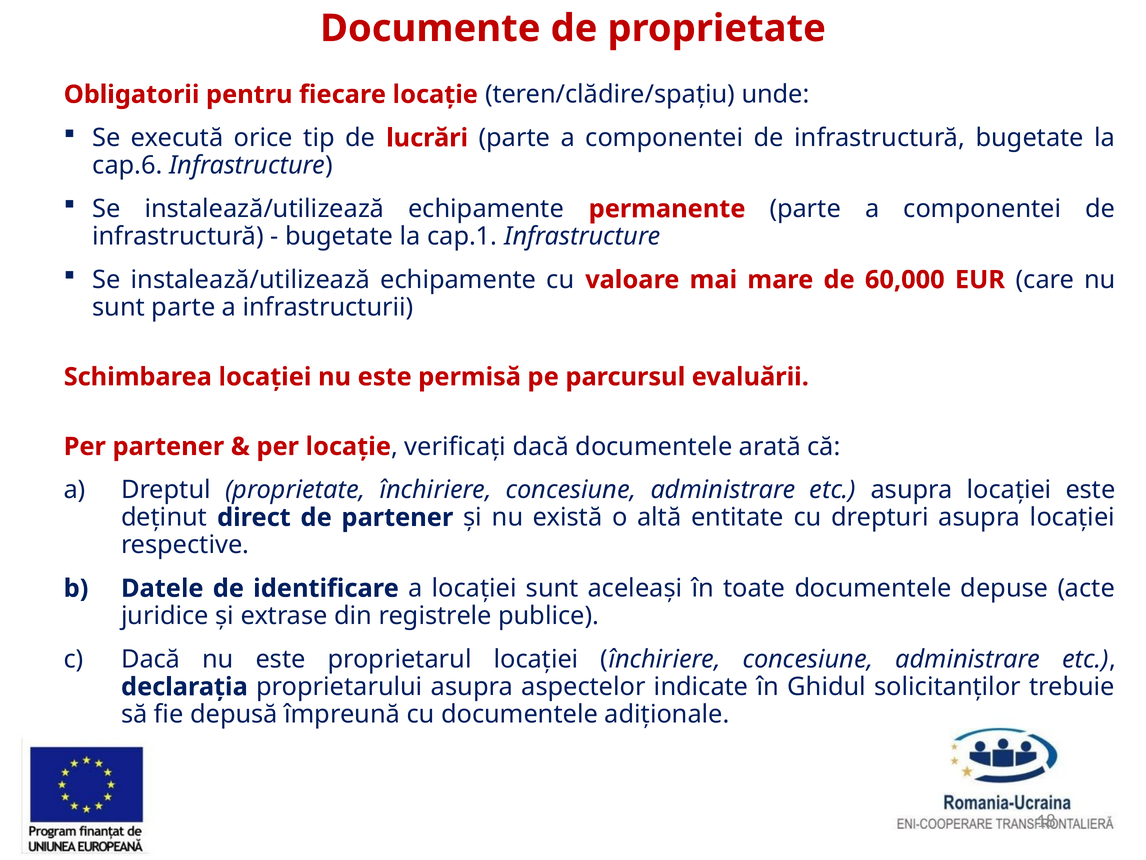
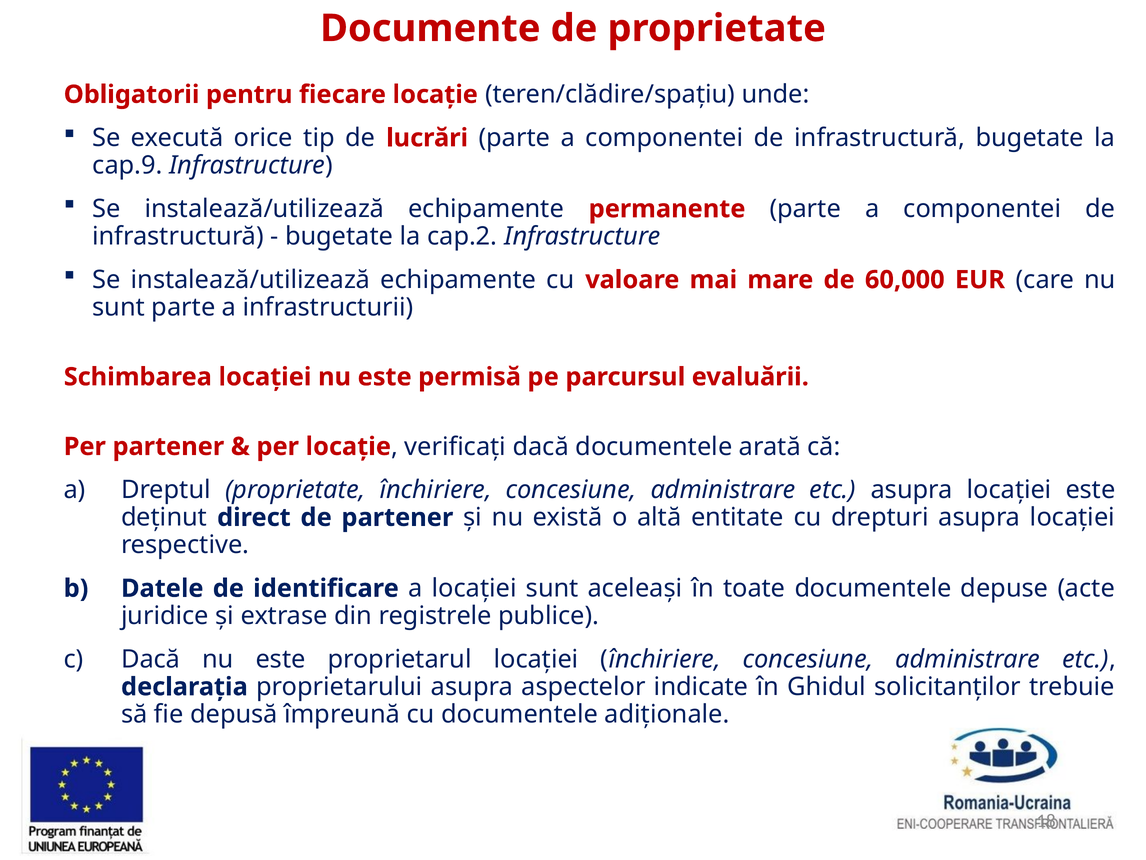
cap.6: cap.6 -> cap.9 (127, 165)
cap.1: cap.1 -> cap.2 (462, 236)
